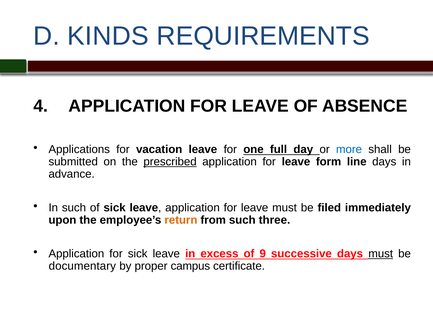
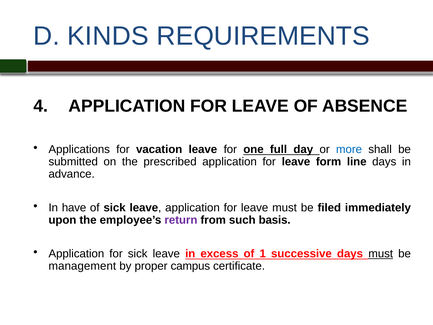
prescribed underline: present -> none (170, 162)
In such: such -> have (74, 208)
return colour: orange -> purple (181, 220)
three: three -> basis (275, 220)
9: 9 -> 1 (263, 254)
documentary: documentary -> management (82, 266)
